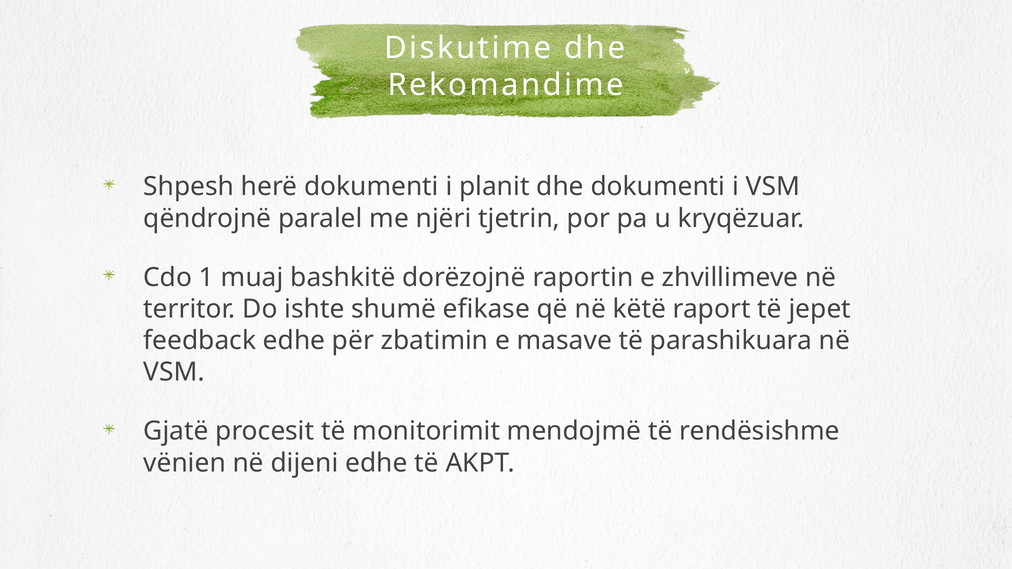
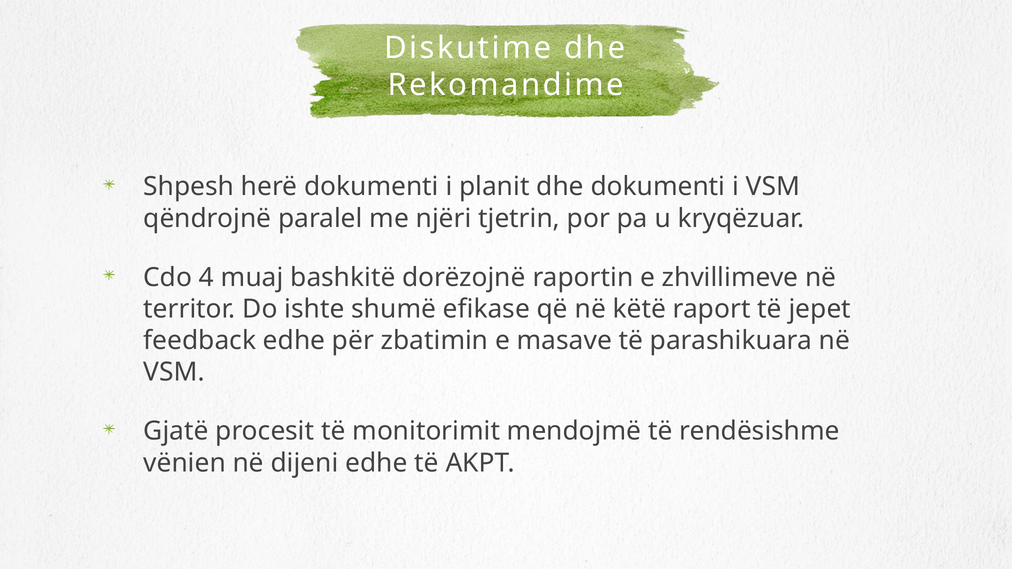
1: 1 -> 4 (207, 278)
